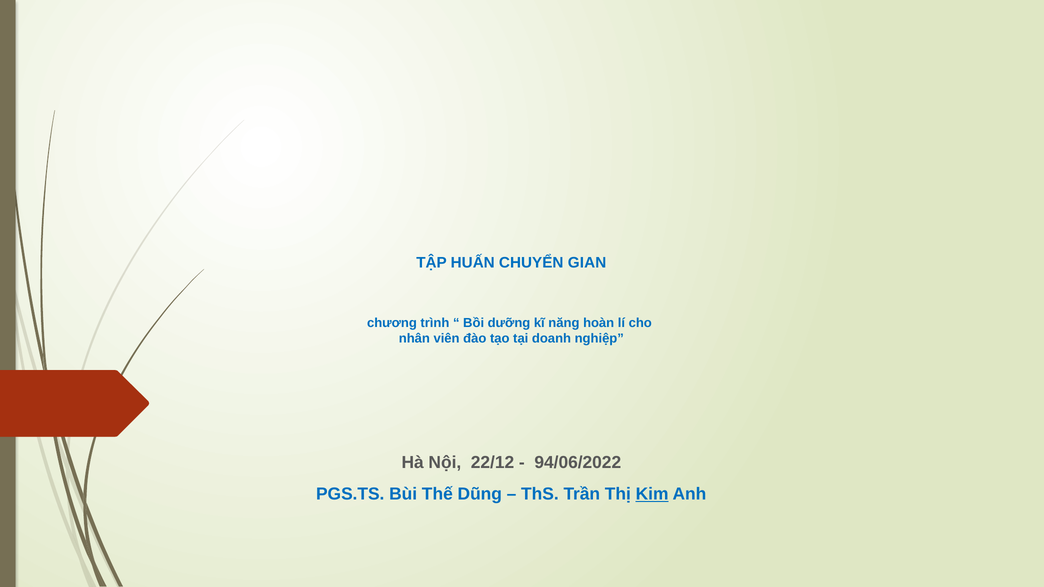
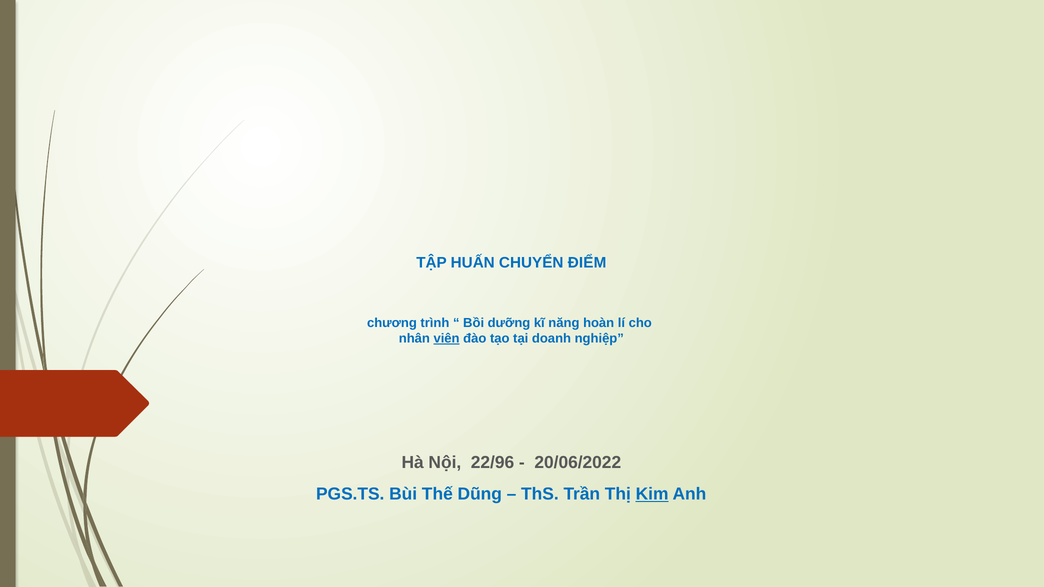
GIAN: GIAN -> ĐIỂM (587, 263)
viên underline: none -> present (447, 339)
22/12: 22/12 -> 22/96 (493, 463)
94/06/2022: 94/06/2022 -> 20/06/2022 (578, 463)
